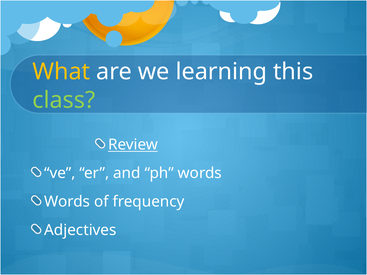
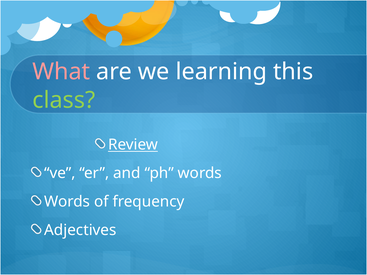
What colour: yellow -> pink (61, 72)
